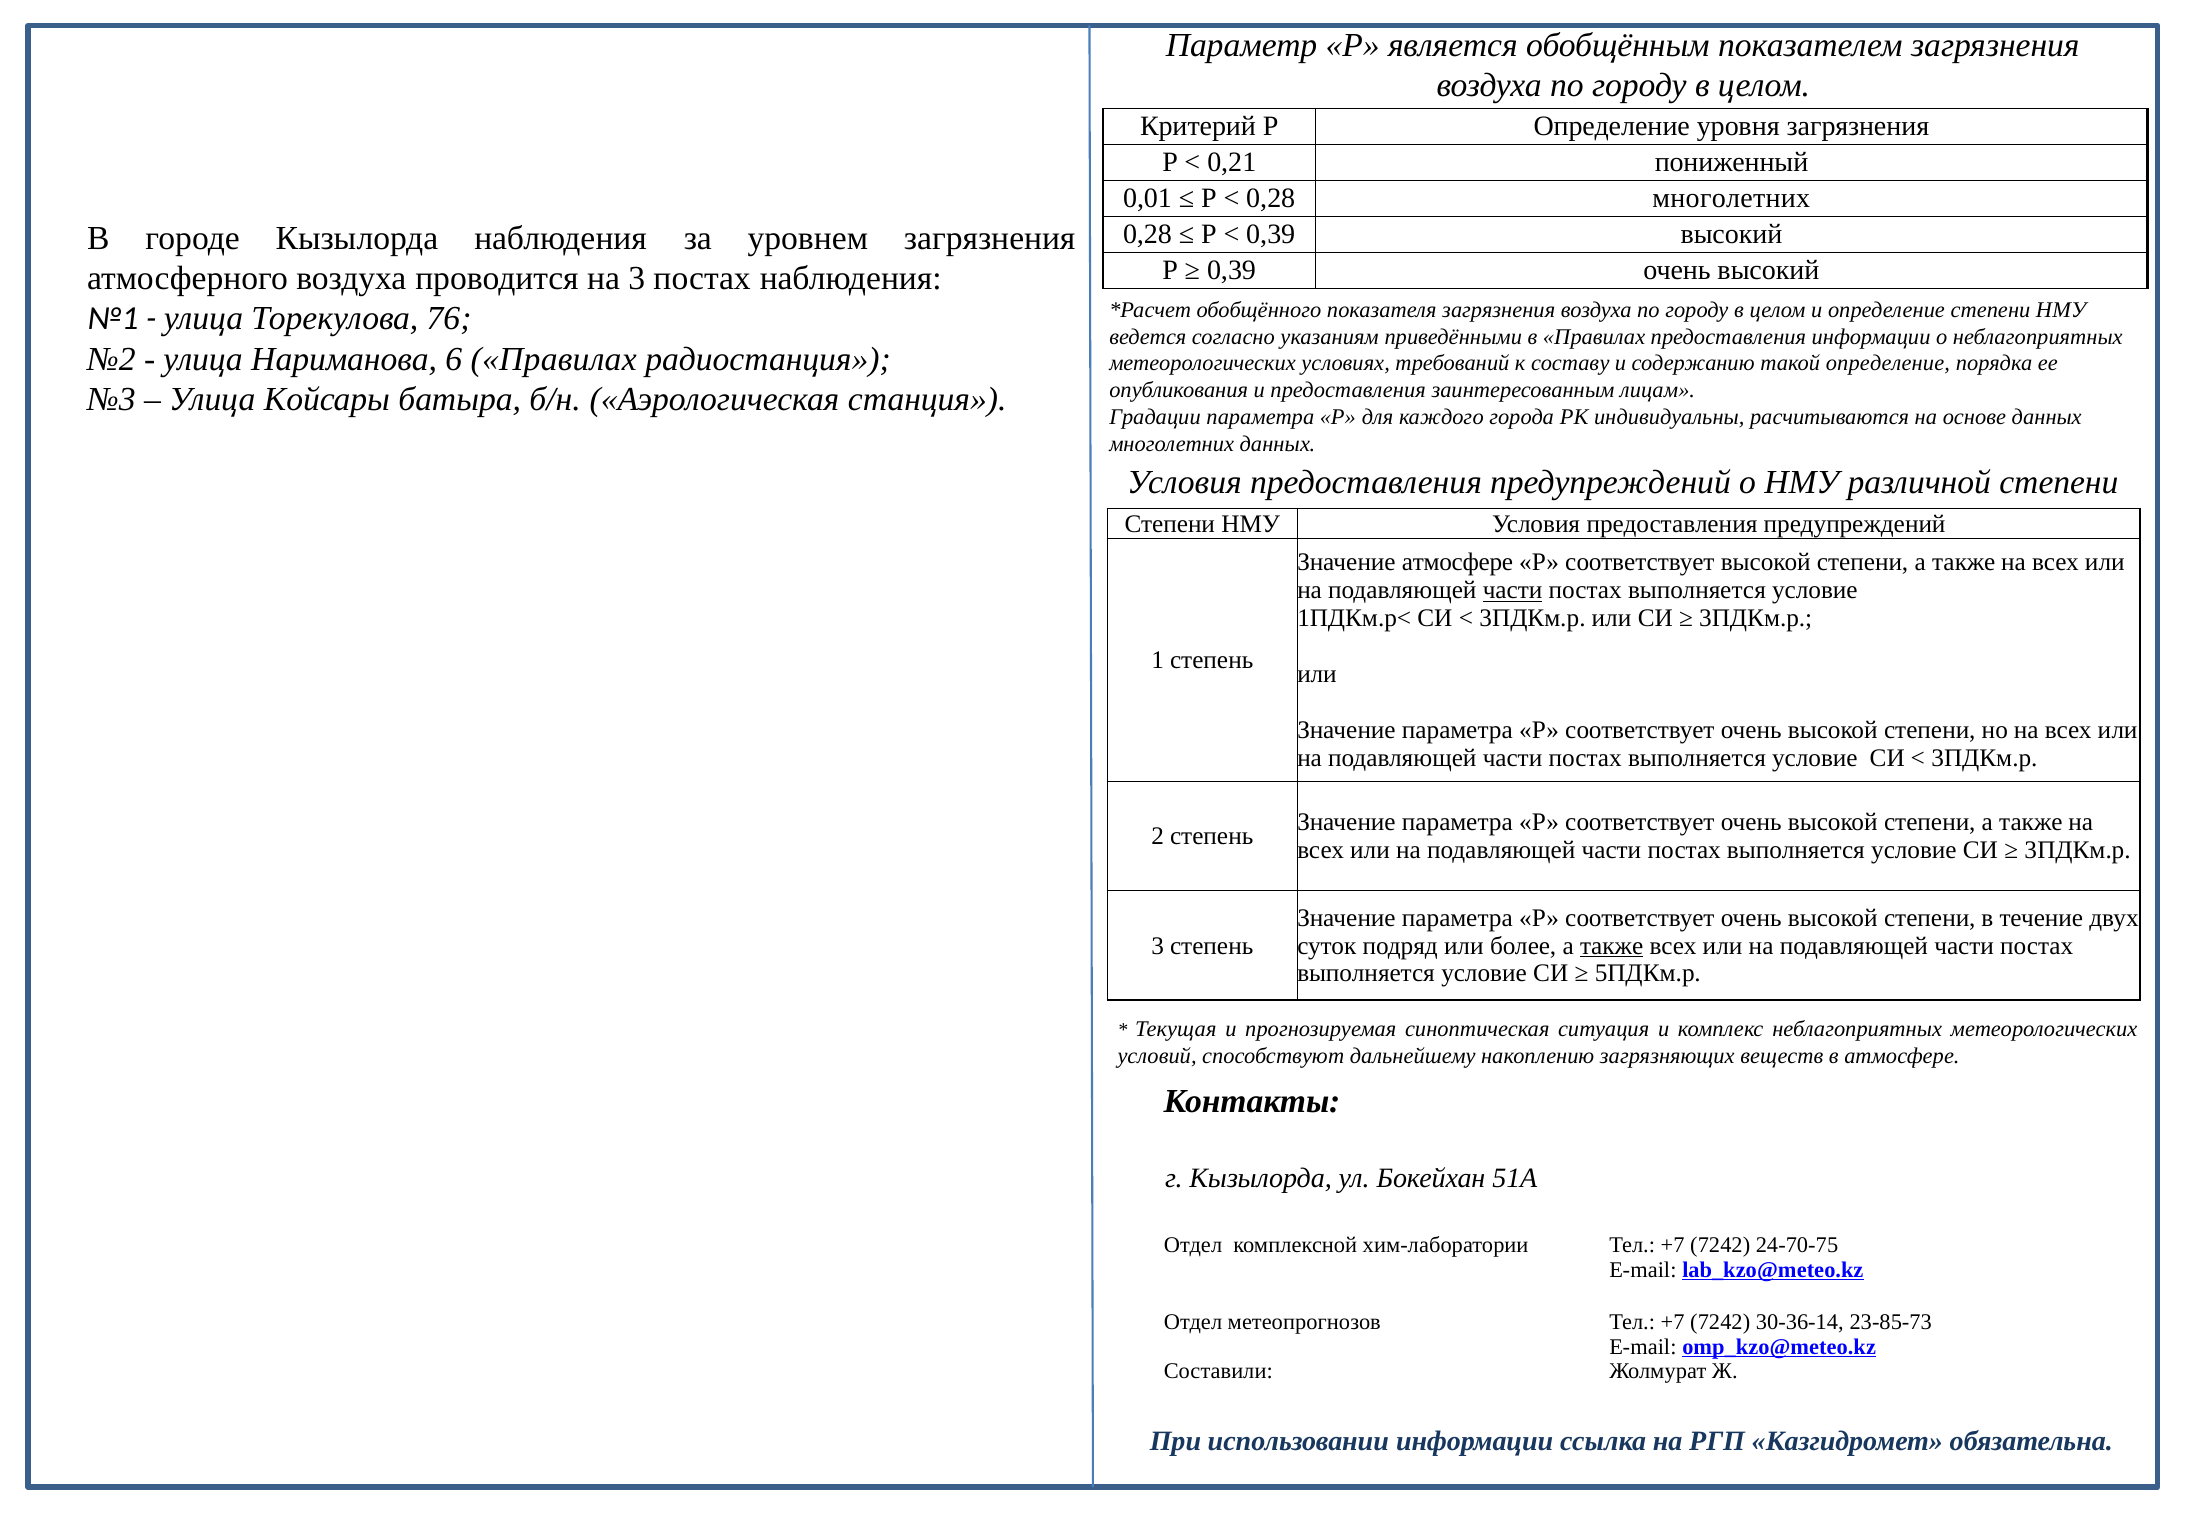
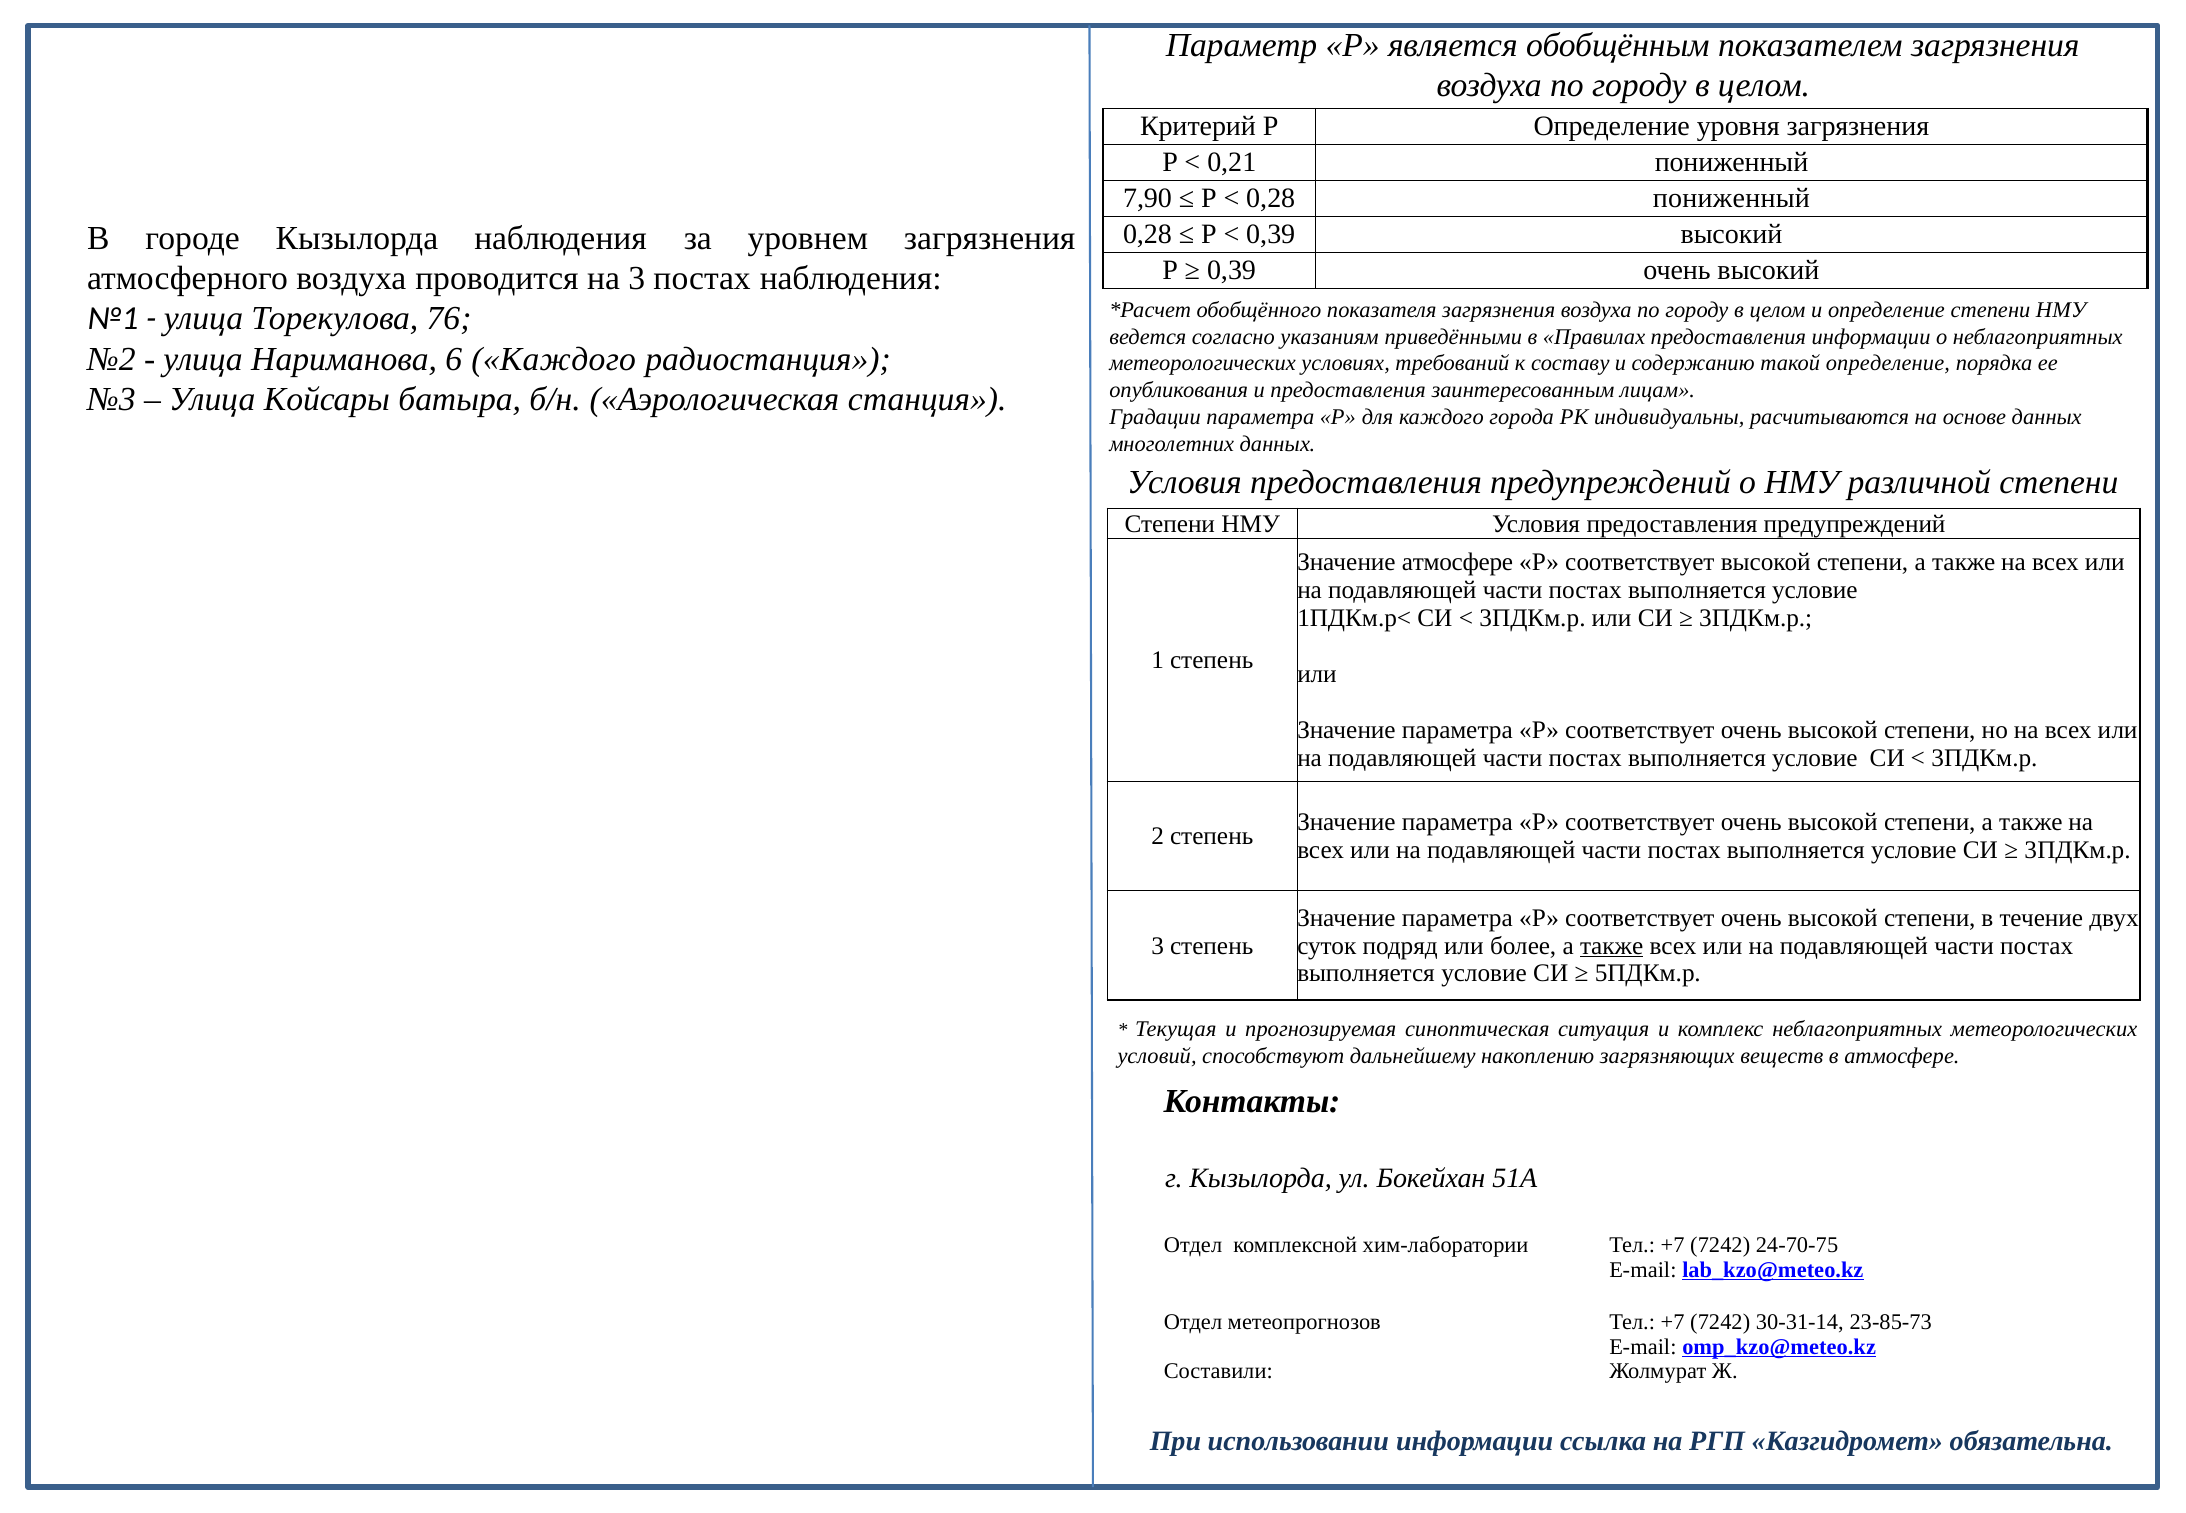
0,01: 0,01 -> 7,90 (1148, 198)
0,28 многолетних: многолетних -> пониженный (1731, 198)
6 Правилах: Правилах -> Каждого (554, 359)
части underline: present -> none (1513, 591)
30-36-14: 30-36-14 -> 30-31-14 (1800, 1322)
